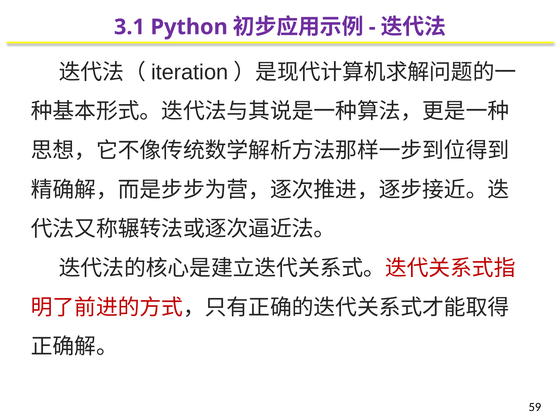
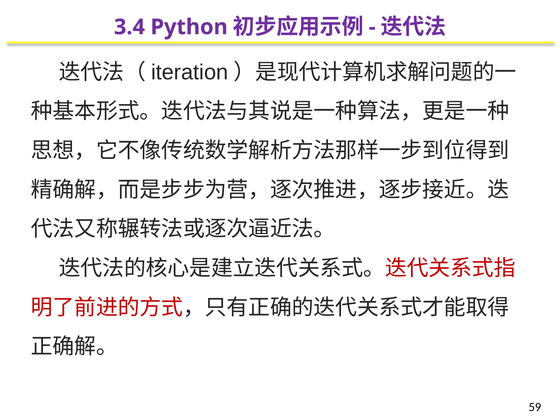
3.1: 3.1 -> 3.4 (129, 27)
